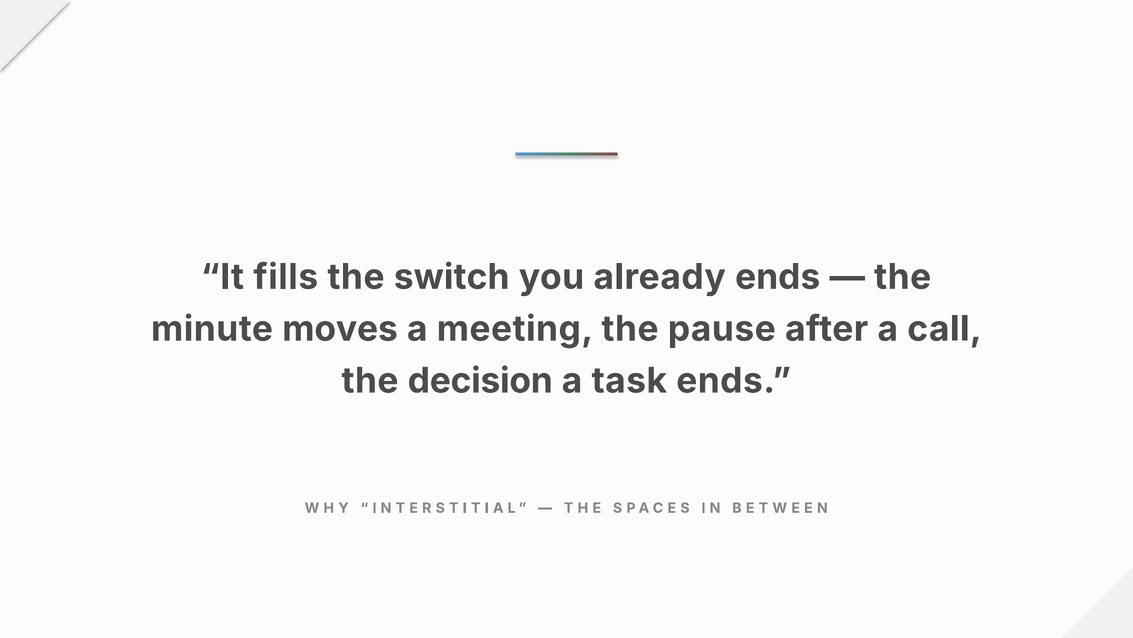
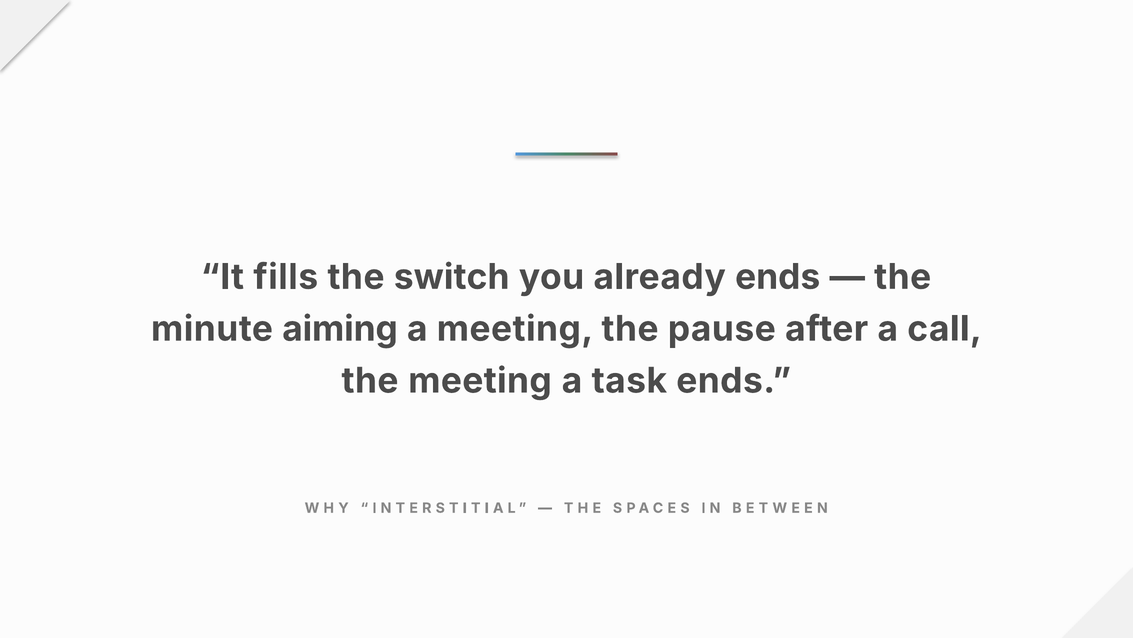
moves: moves -> aiming (340, 329)
the decision: decision -> meeting (480, 380)
